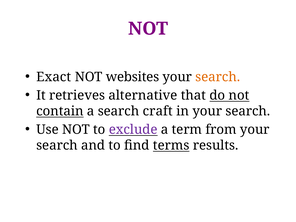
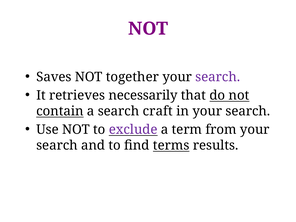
Exact: Exact -> Saves (54, 77)
websites: websites -> together (132, 77)
search colour: orange -> purple (218, 77)
alternative: alternative -> necessarily (143, 95)
